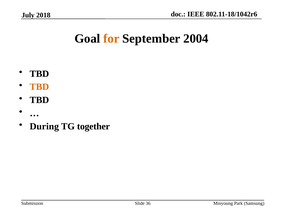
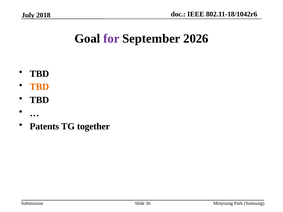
for colour: orange -> purple (111, 39)
2004: 2004 -> 2026 (196, 39)
During: During -> Patents (44, 127)
